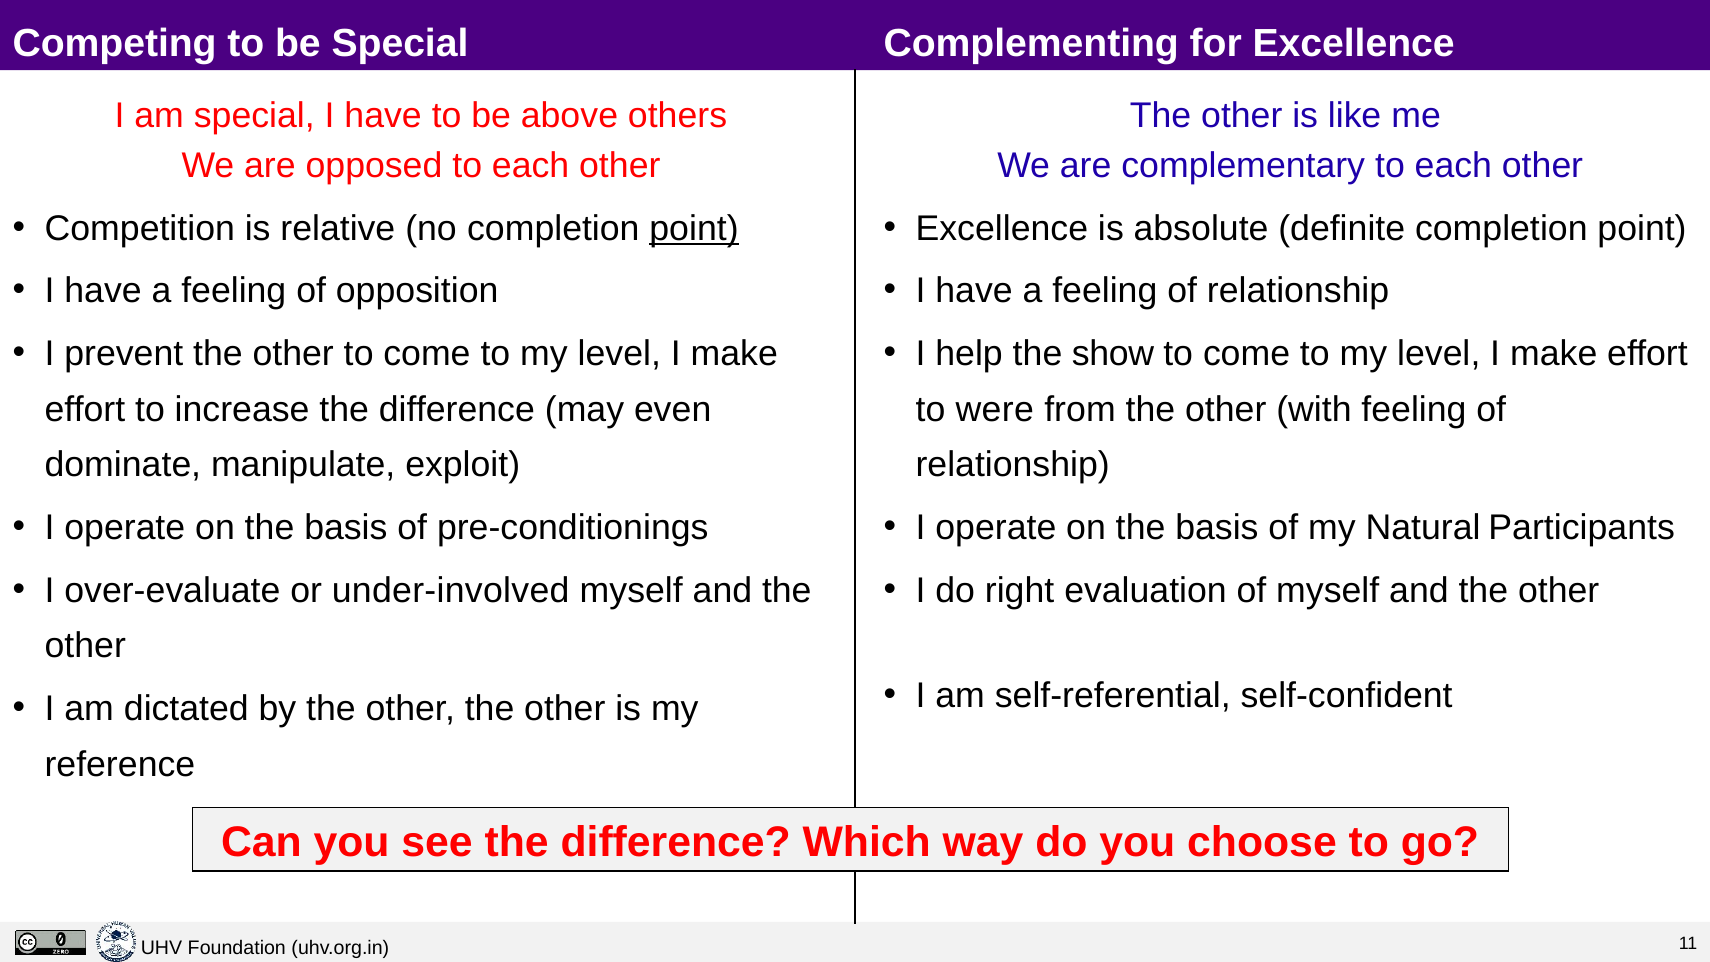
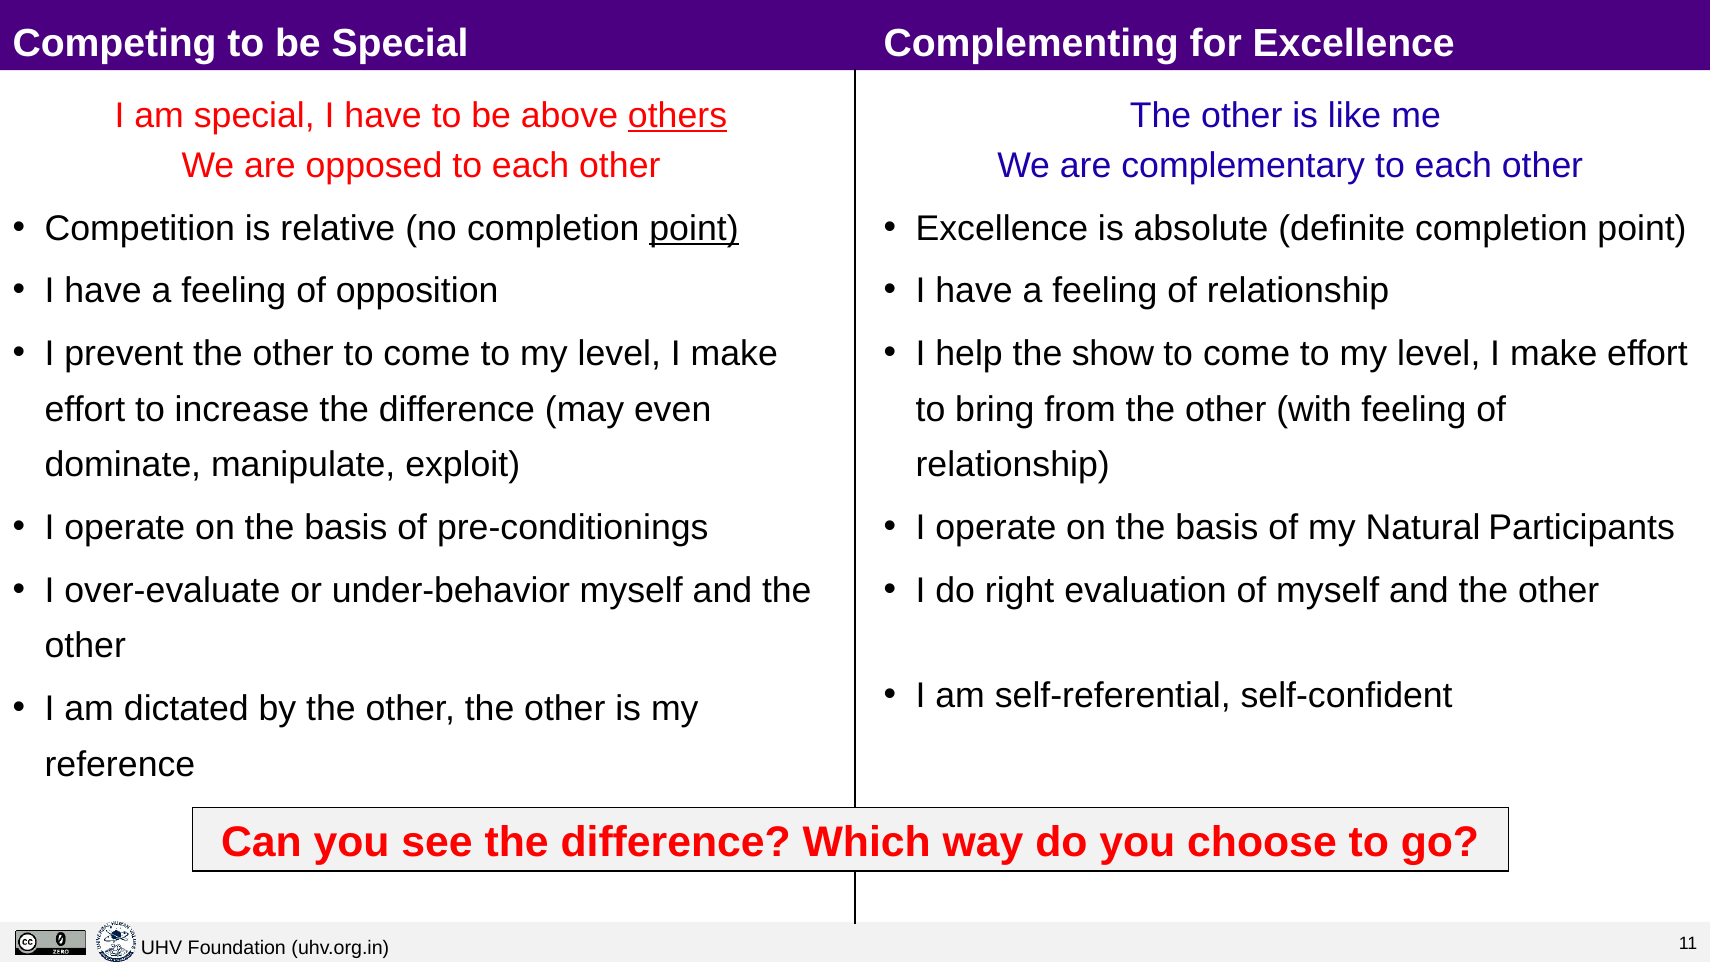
others underline: none -> present (678, 116)
were: were -> bring (995, 409)
under-involved: under-involved -> under-behavior (451, 590)
